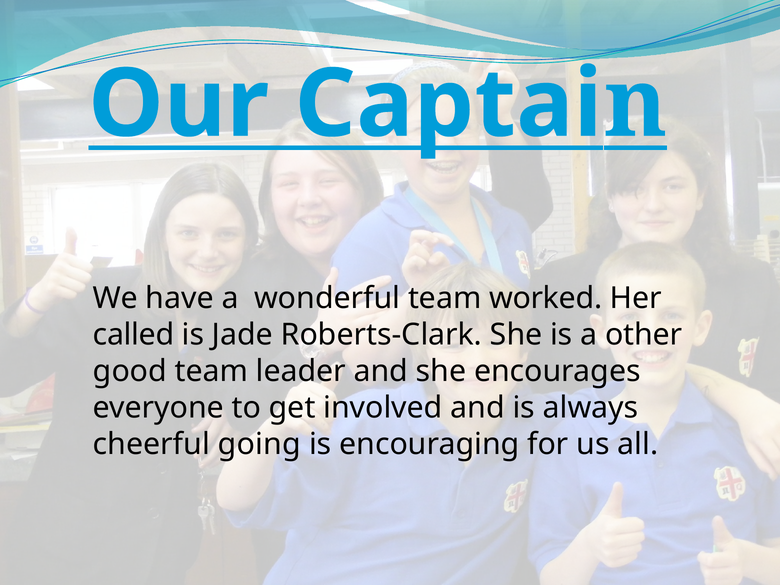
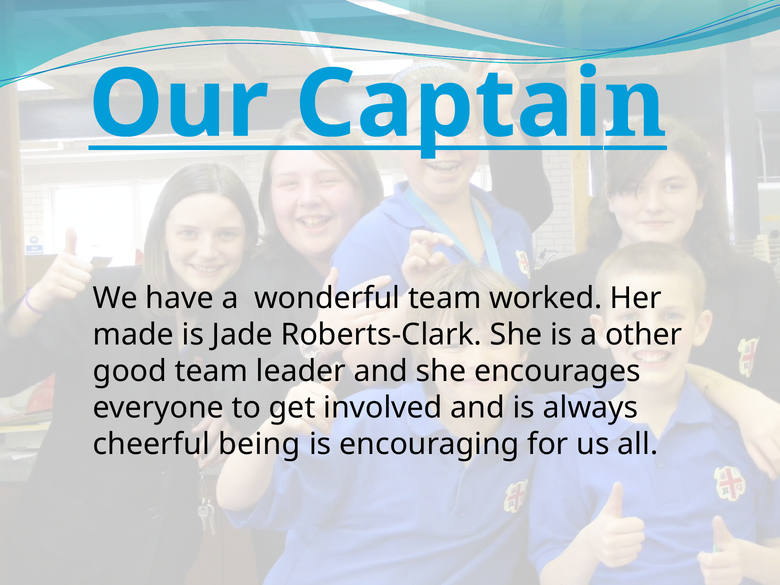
called: called -> made (134, 335)
going: going -> being (259, 444)
